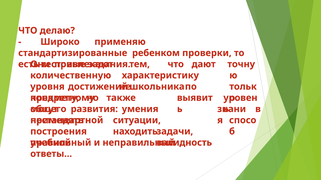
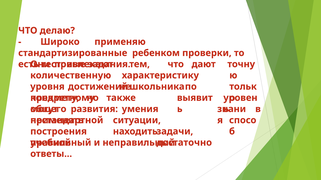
валидность: валидность -> достаточно (184, 143)
